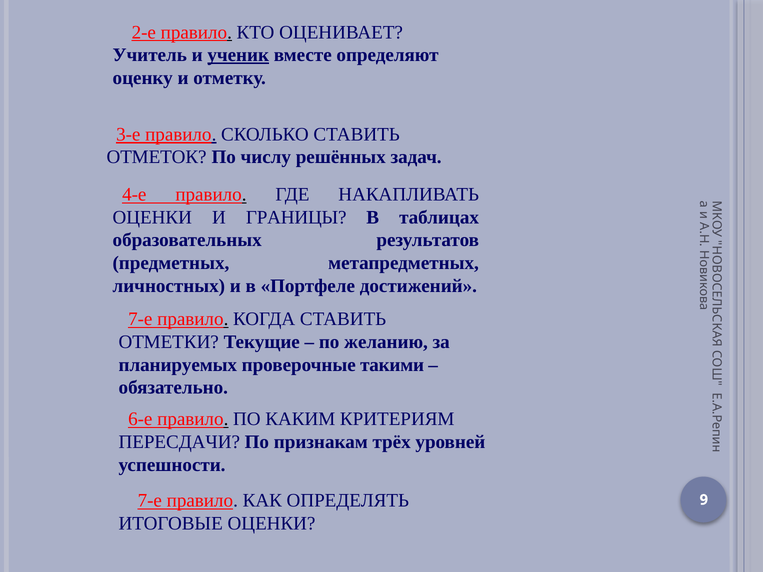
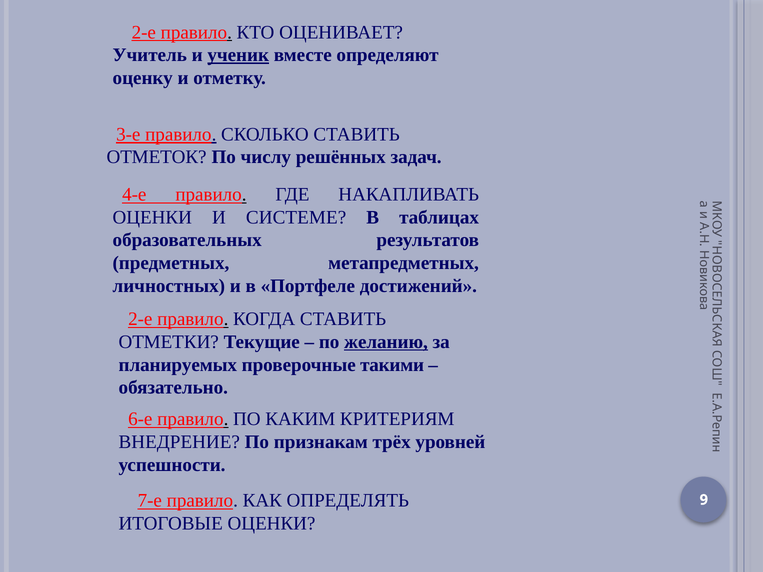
ГРАНИЦЫ: ГРАНИЦЫ -> СИСТЕМЕ (296, 217)
7-е: 7-е -> 2-е (140, 319)
желанию underline: none -> present (386, 342)
ПЕРЕСДАЧИ: ПЕРЕСДАЧИ -> ВНЕДРЕНИЕ (179, 442)
